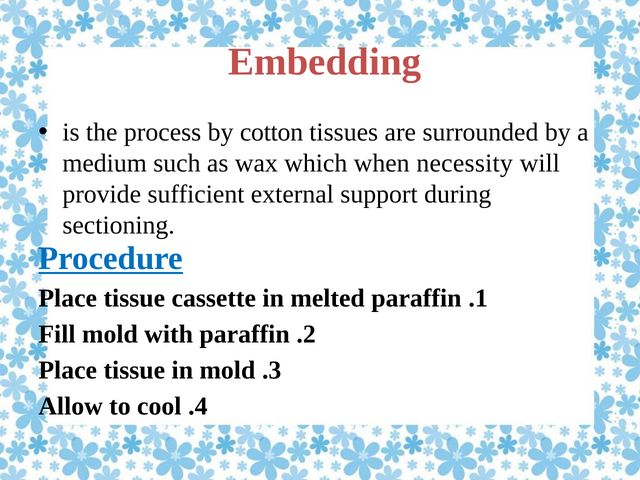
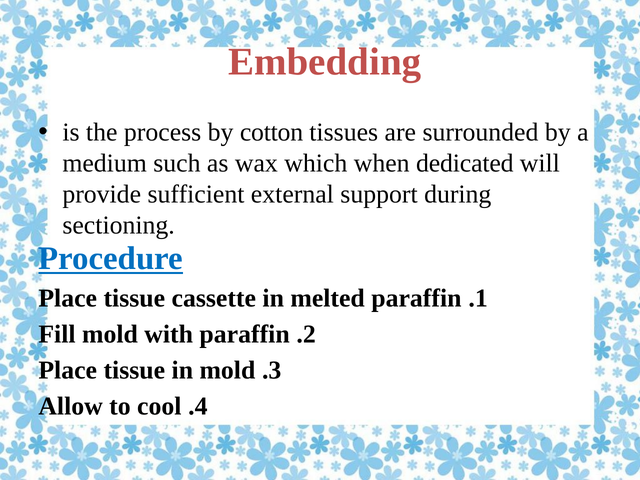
necessity: necessity -> dedicated (465, 163)
